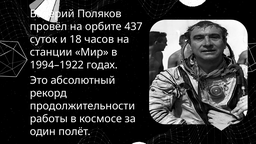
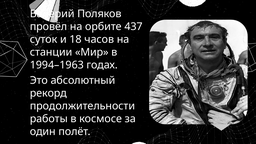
1994–1922: 1994–1922 -> 1994–1963 (57, 65)
